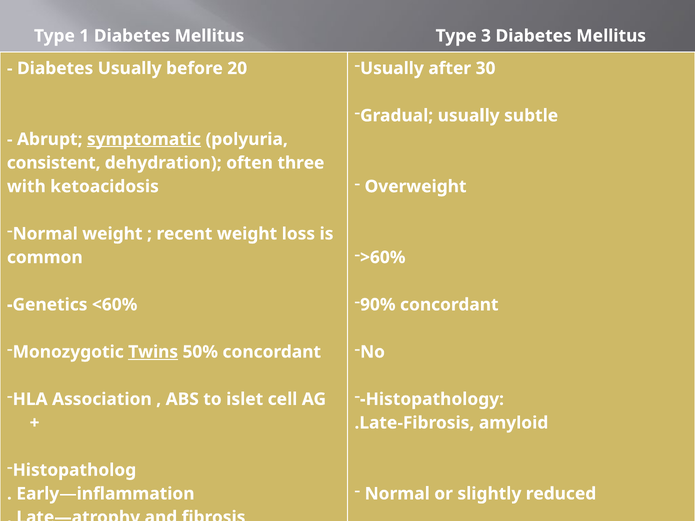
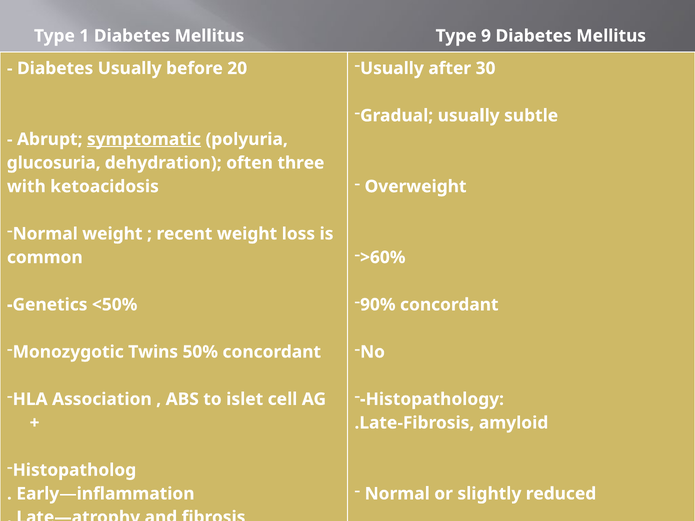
3: 3 -> 9 (486, 36)
consistent: consistent -> glucosuria (54, 163)
<60%: <60% -> <50% (115, 305)
Twins underline: present -> none (153, 352)
